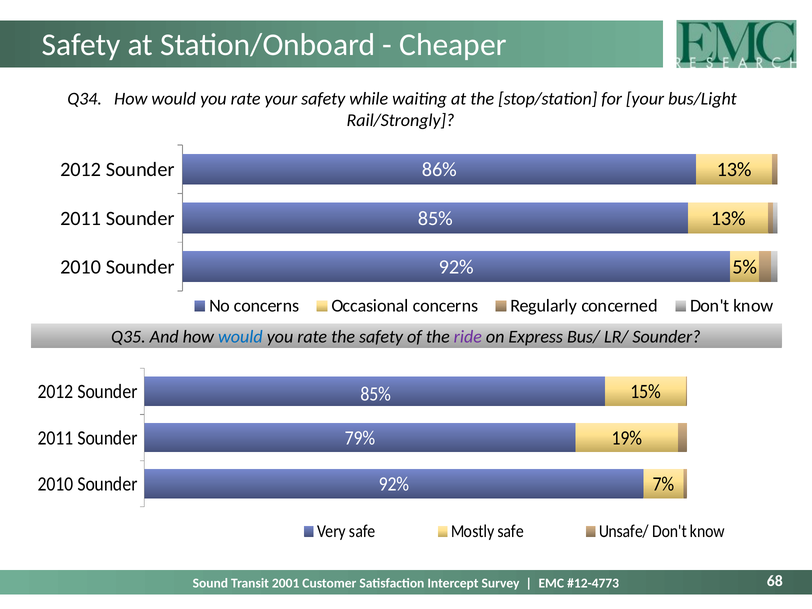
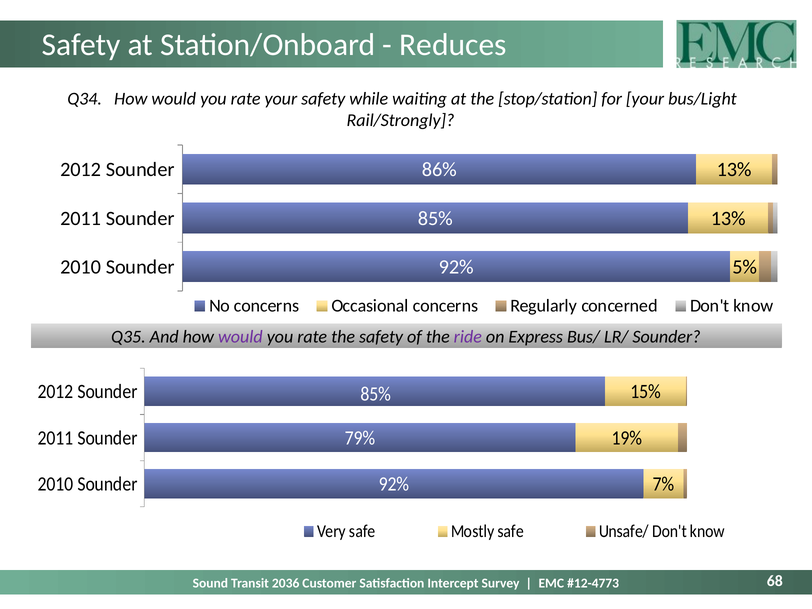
Cheaper: Cheaper -> Reduces (453, 45)
would colour: blue -> purple (240, 337)
2001: 2001 -> 2036 (286, 583)
